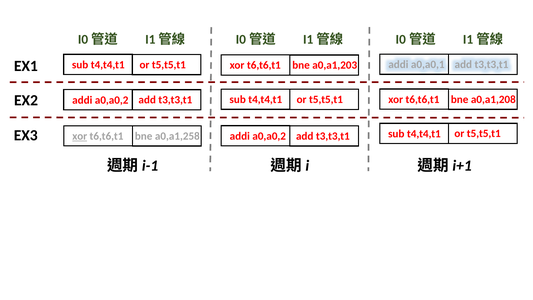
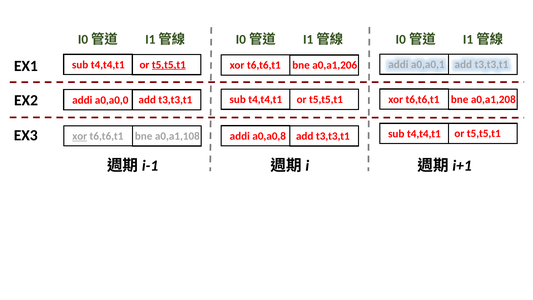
t5,t5,t1 underline: none -> present (169, 65)
a0,a1,203: a0,a1,203 -> a0,a1,206 (335, 65)
a0,a0,2: a0,a0,2 -> a0,a0,0 (112, 100)
a0,a1,258: a0,a1,258 -> a0,a1,108 (177, 136)
a0,a0,2: a0,a0,2 -> a0,a0,8 (269, 136)
